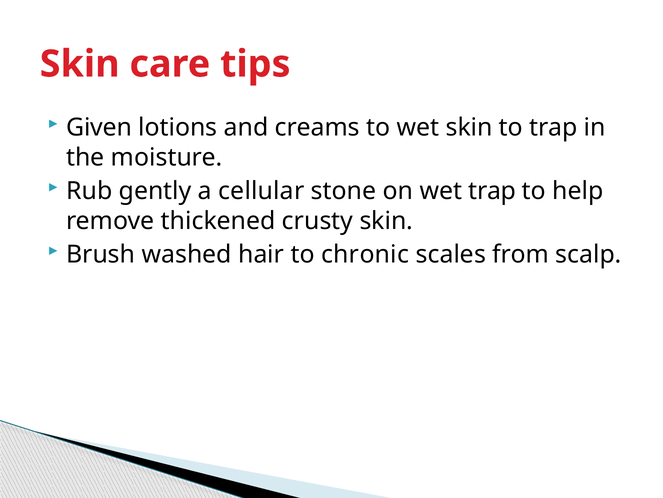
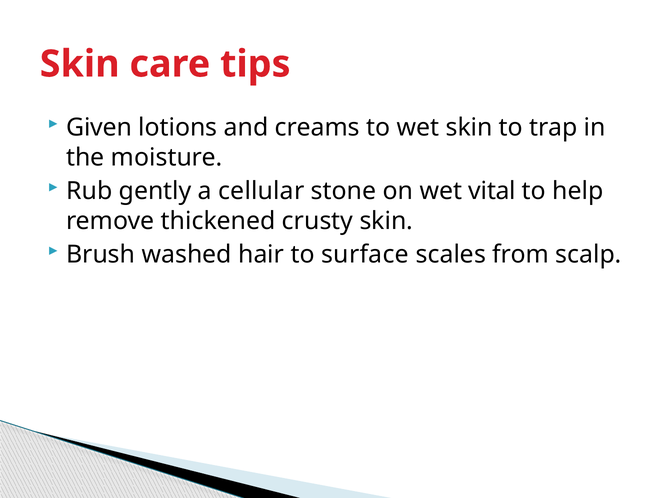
wet trap: trap -> vital (492, 191)
chronic: chronic -> surface (365, 254)
